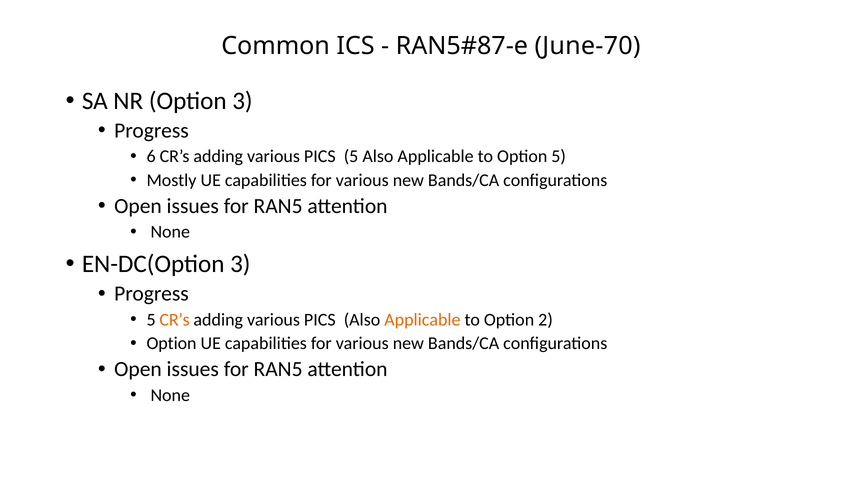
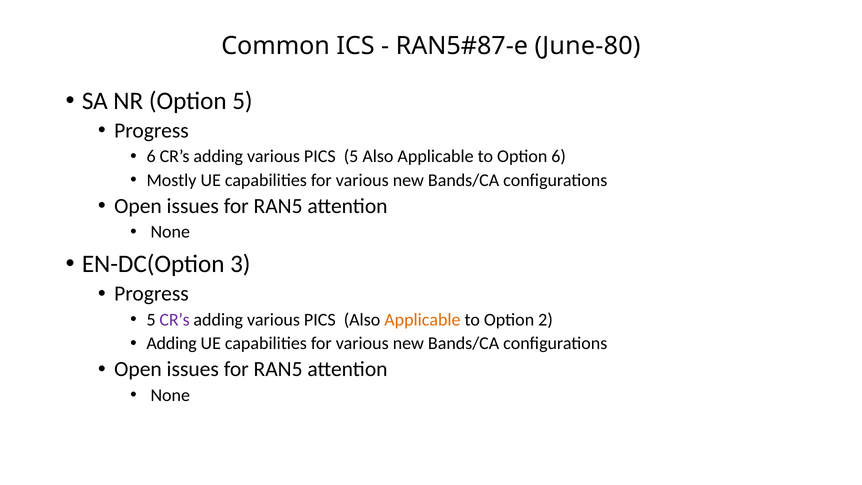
June-70: June-70 -> June-80 (587, 46)
Option 3: 3 -> 5 (242, 101)
Option 5: 5 -> 6 (559, 156)
CR’s colour: orange -> purple (175, 320)
Option: Option -> Adding (172, 343)
